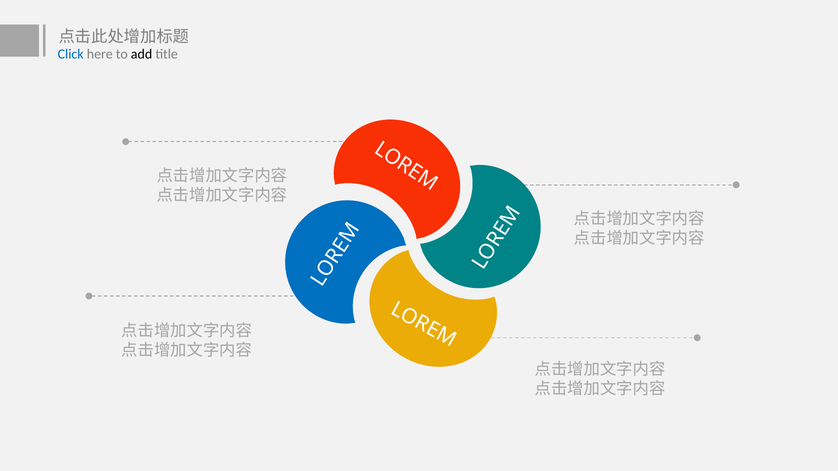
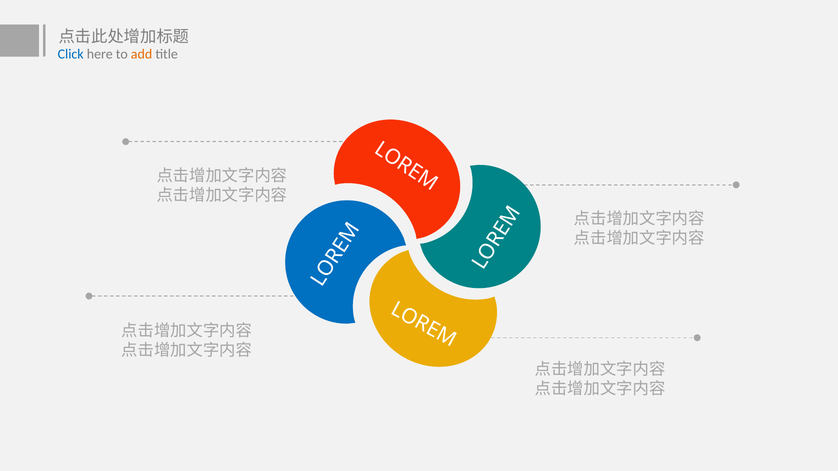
add colour: black -> orange (142, 54)
